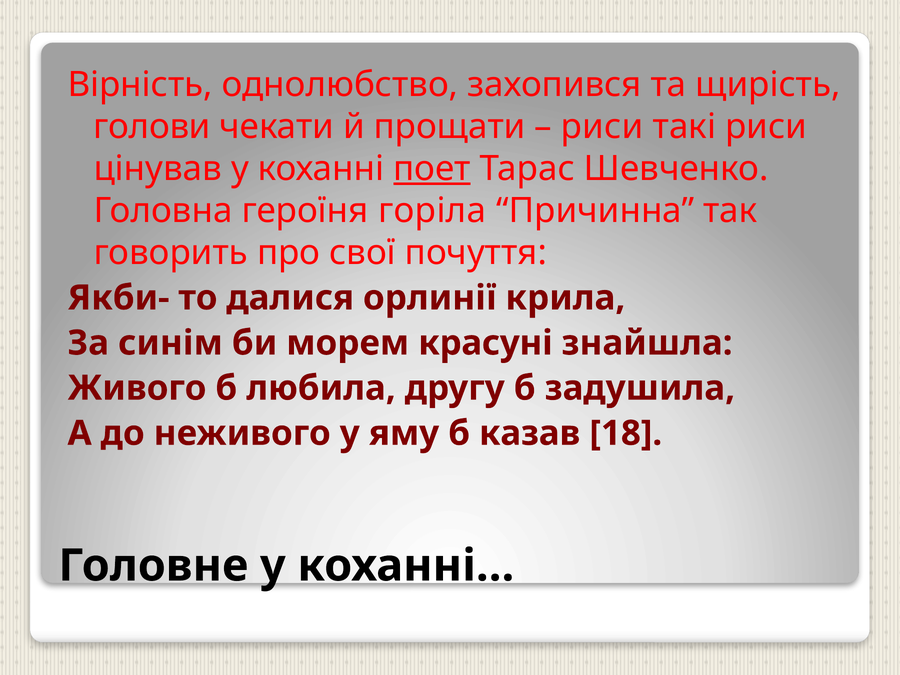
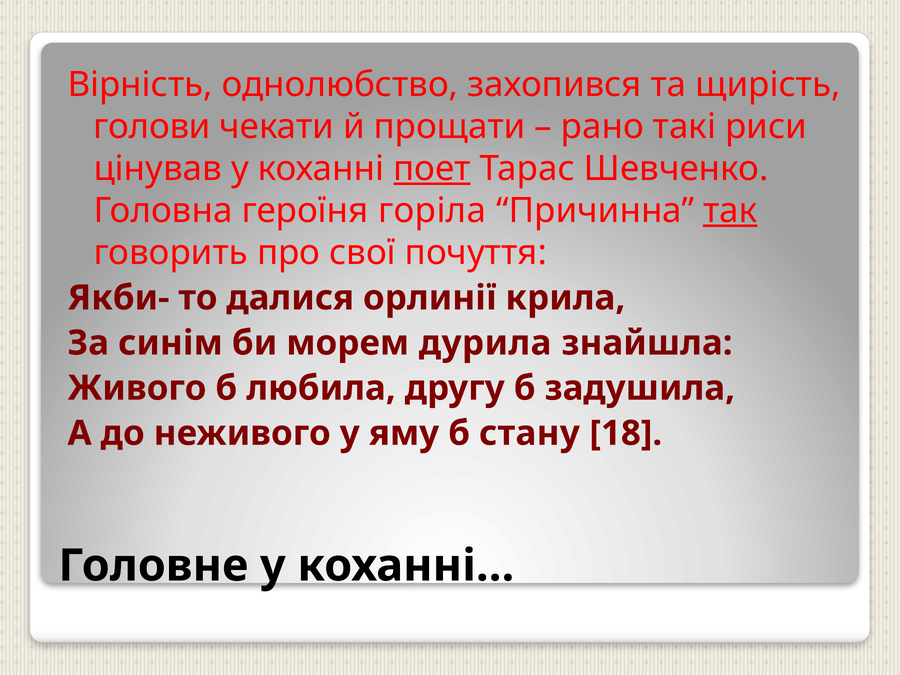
риси: риси -> рано (602, 127)
так underline: none -> present (730, 211)
красуні: красуні -> дурила (485, 343)
казав: казав -> стану (529, 433)
